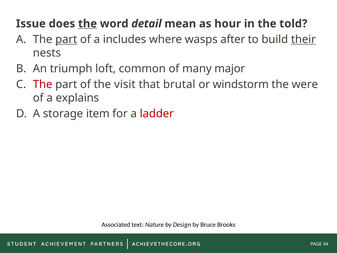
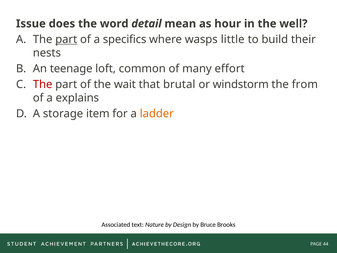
the underline: present -> none (88, 24)
told: told -> well (293, 24)
includes: includes -> specifics (125, 39)
after: after -> little (233, 39)
their underline: present -> none (303, 39)
triumph: triumph -> teenage (71, 69)
major: major -> effort (230, 69)
visit: visit -> wait (125, 84)
were: were -> from (305, 84)
ladder colour: red -> orange (157, 114)
